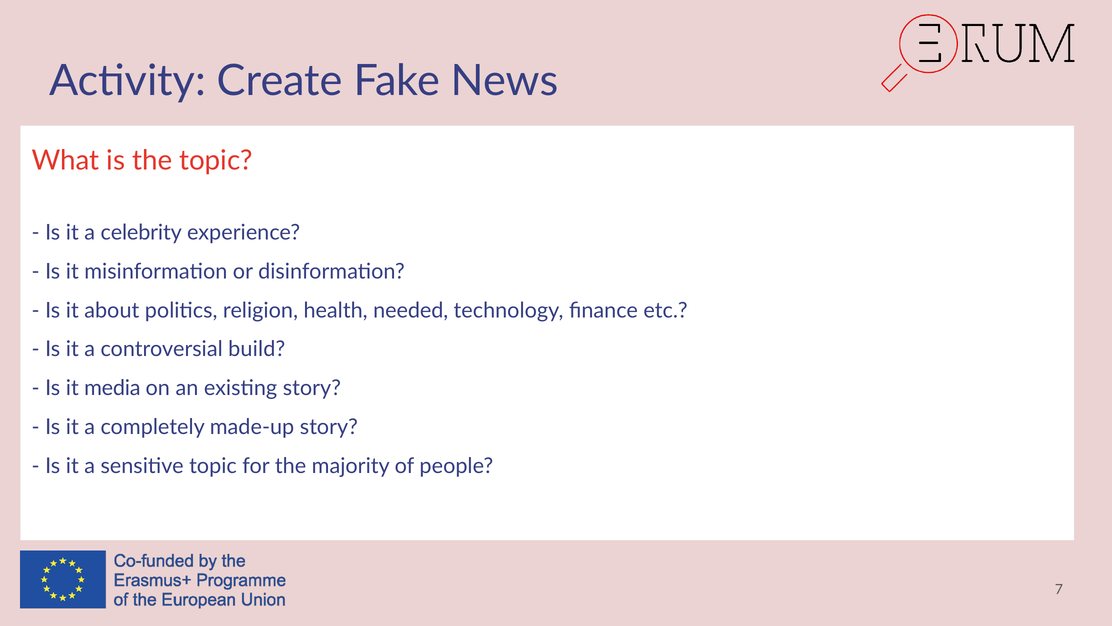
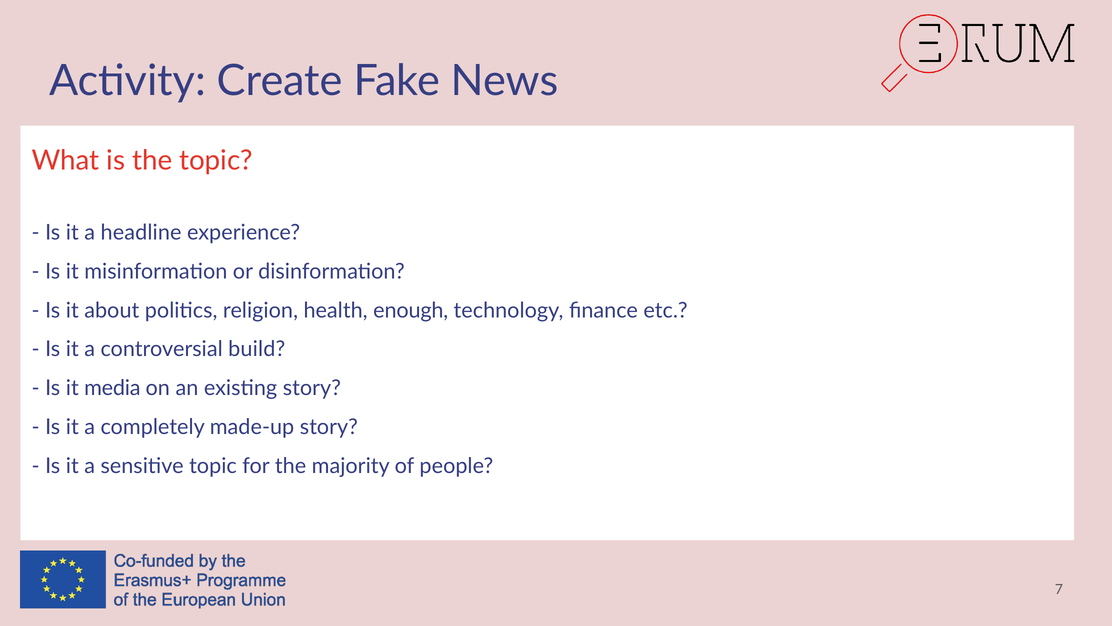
celebrity: celebrity -> headline (141, 232)
needed: needed -> enough (411, 310)
